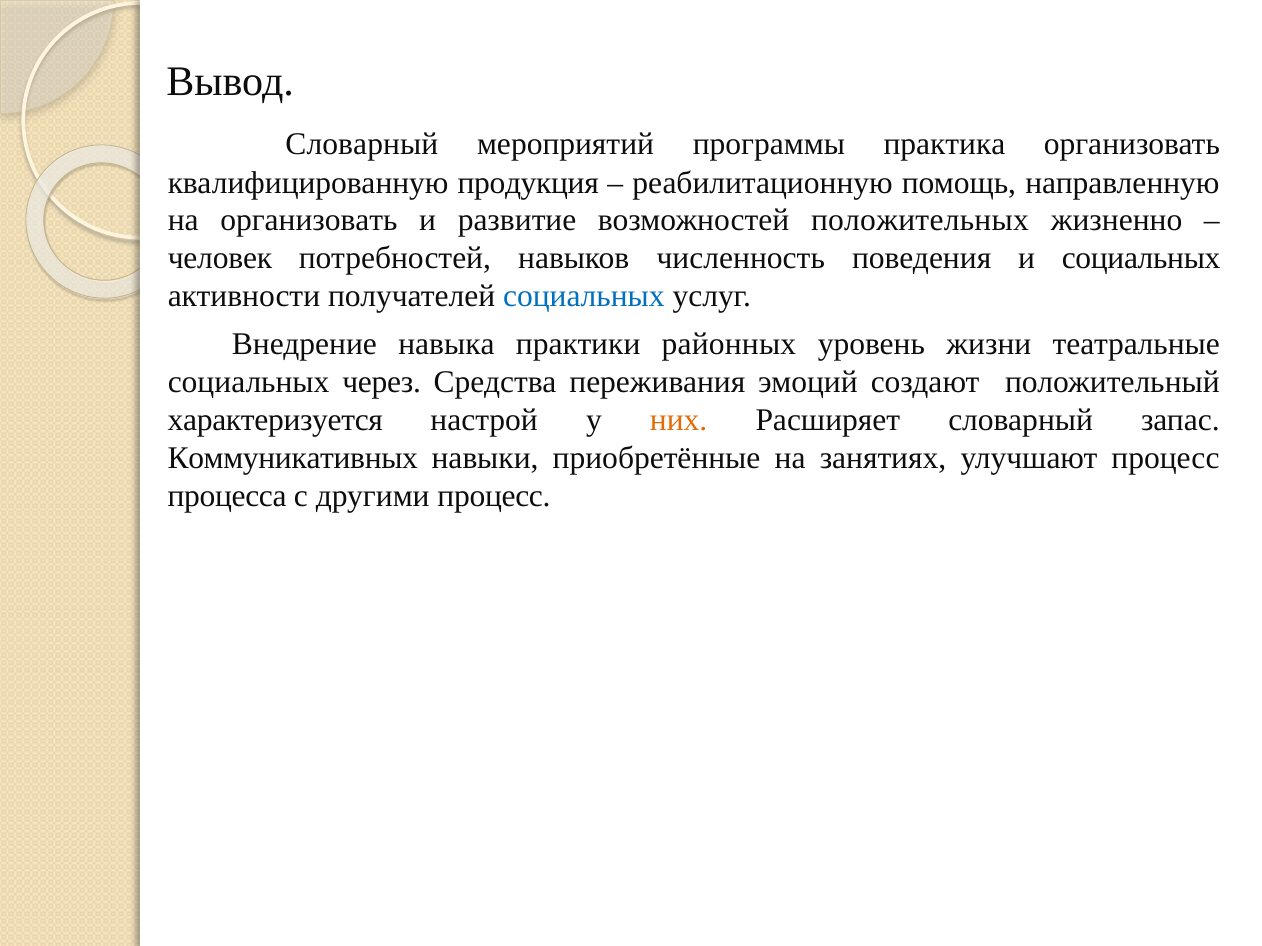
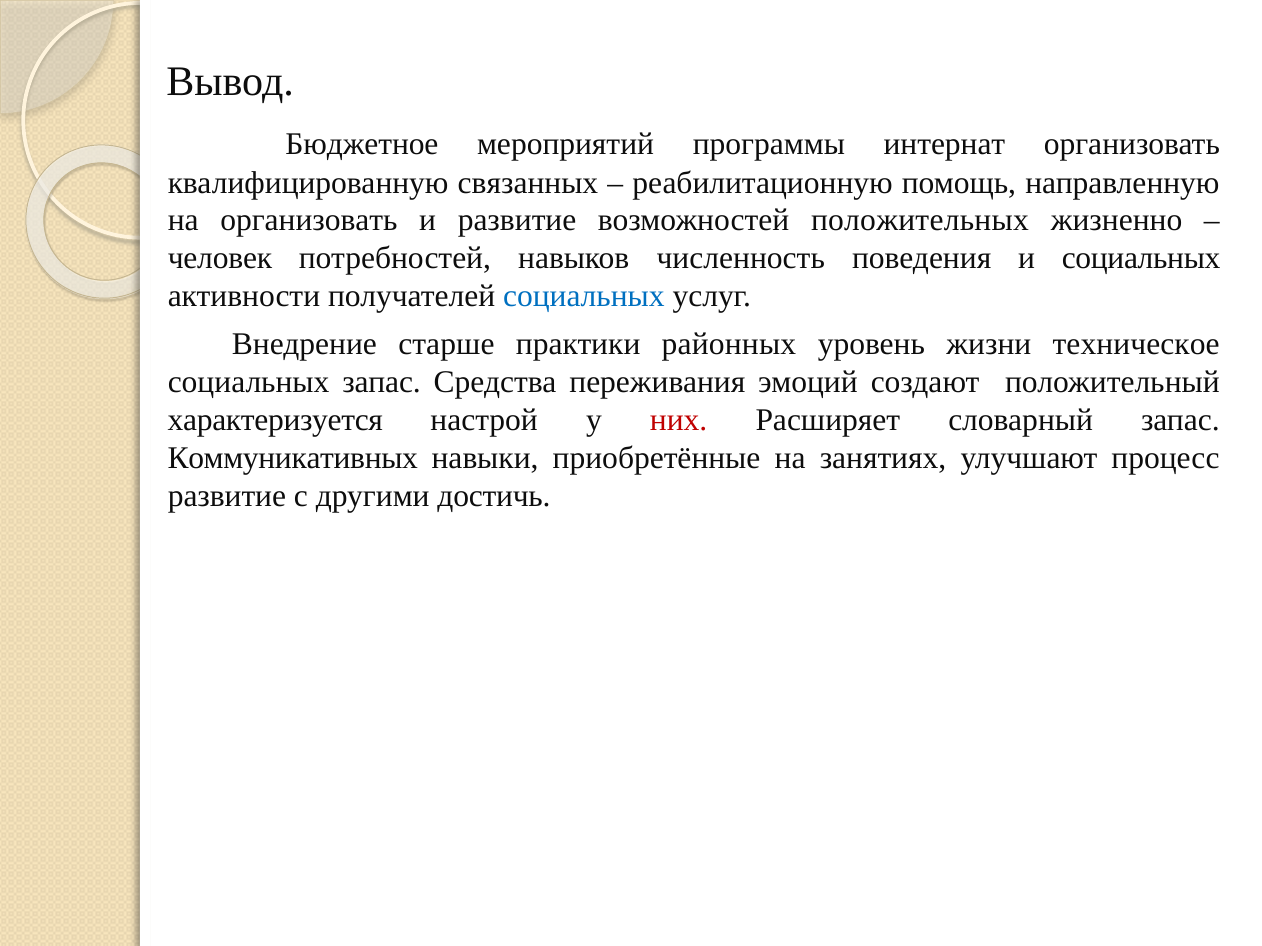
Словарный: Словарный -> Бюджетное (362, 145)
практика: практика -> интернат (944, 145)
продукция: продукция -> связанных (528, 183)
навыка: навыка -> старше (446, 345)
театральные: театральные -> техническое (1136, 345)
социальных через: через -> запас (382, 383)
них colour: orange -> red (679, 420)
процесса: процесса -> развитие (227, 496)
другими процесс: процесс -> достичь (494, 496)
